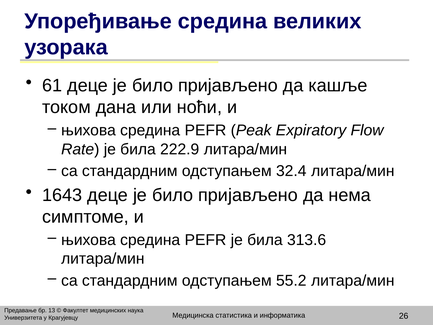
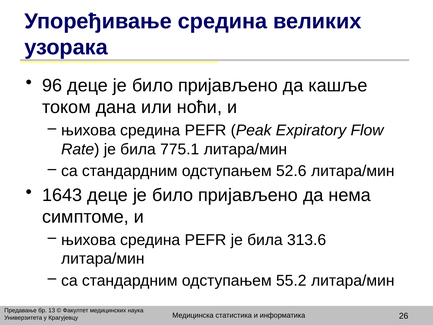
61: 61 -> 96 (52, 86)
222.9: 222.9 -> 775.1 (180, 149)
32.4: 32.4 -> 52.6 (291, 171)
